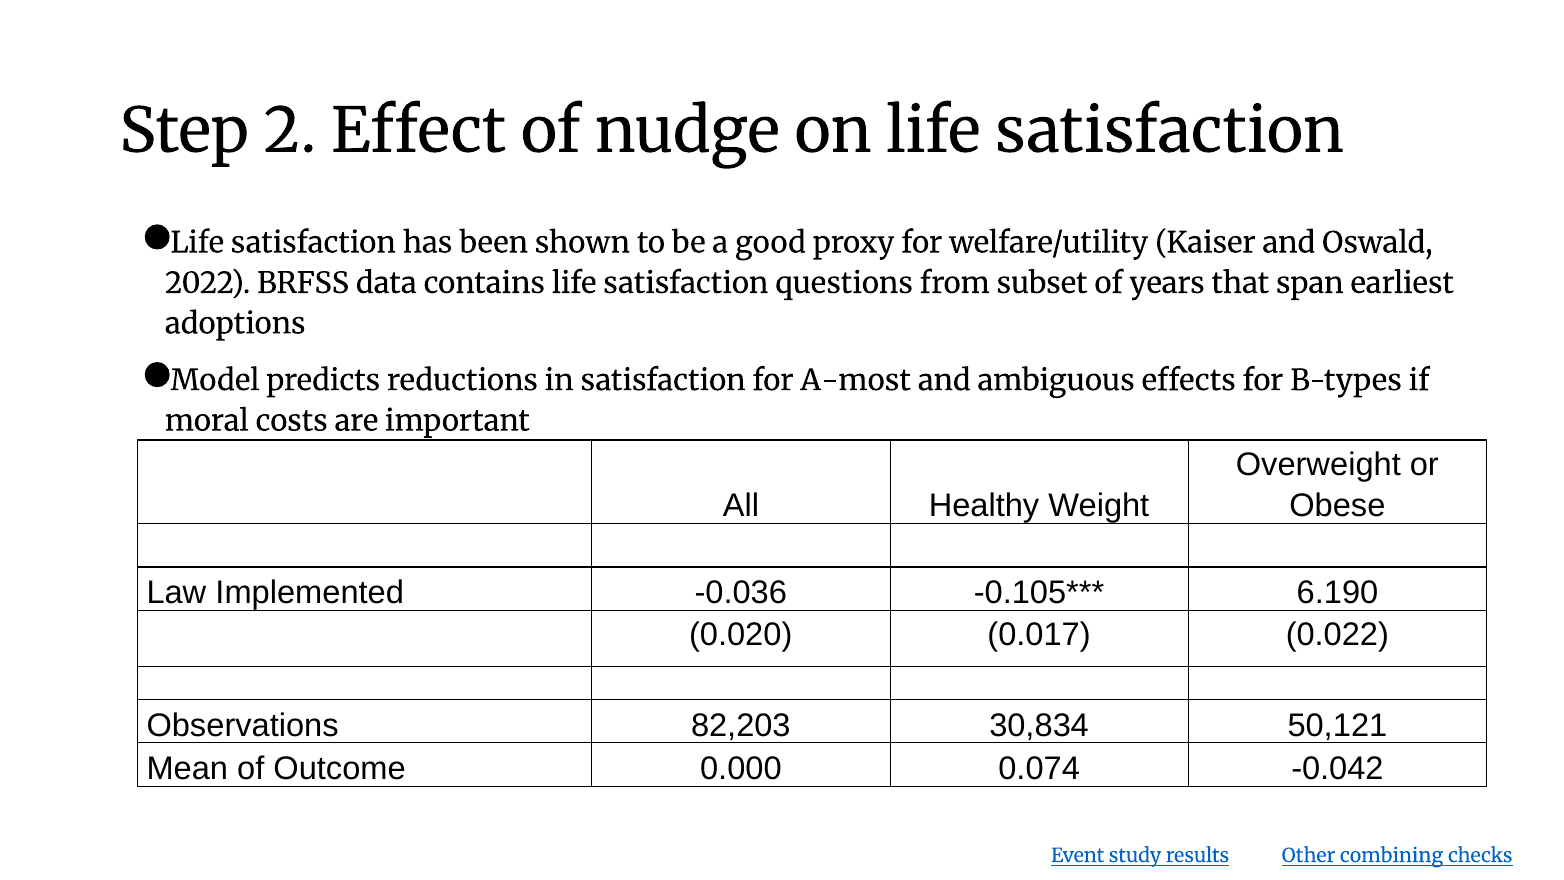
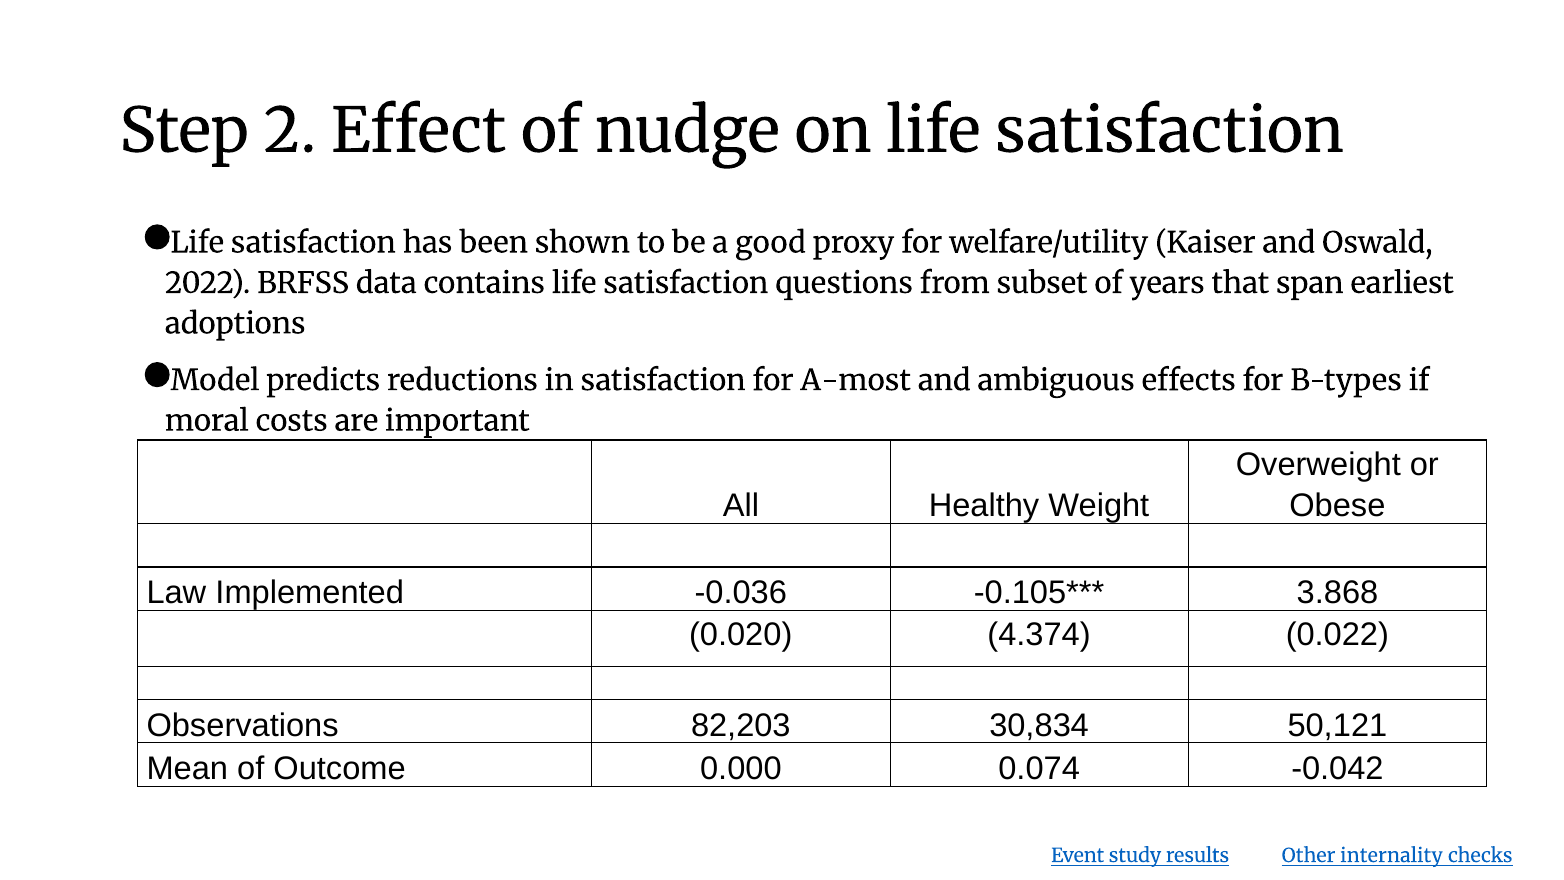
6.190: 6.190 -> 3.868 (1337, 592)
0.017: 0.017 -> 4.374 (1039, 634)
combining: combining -> internality (1391, 855)
